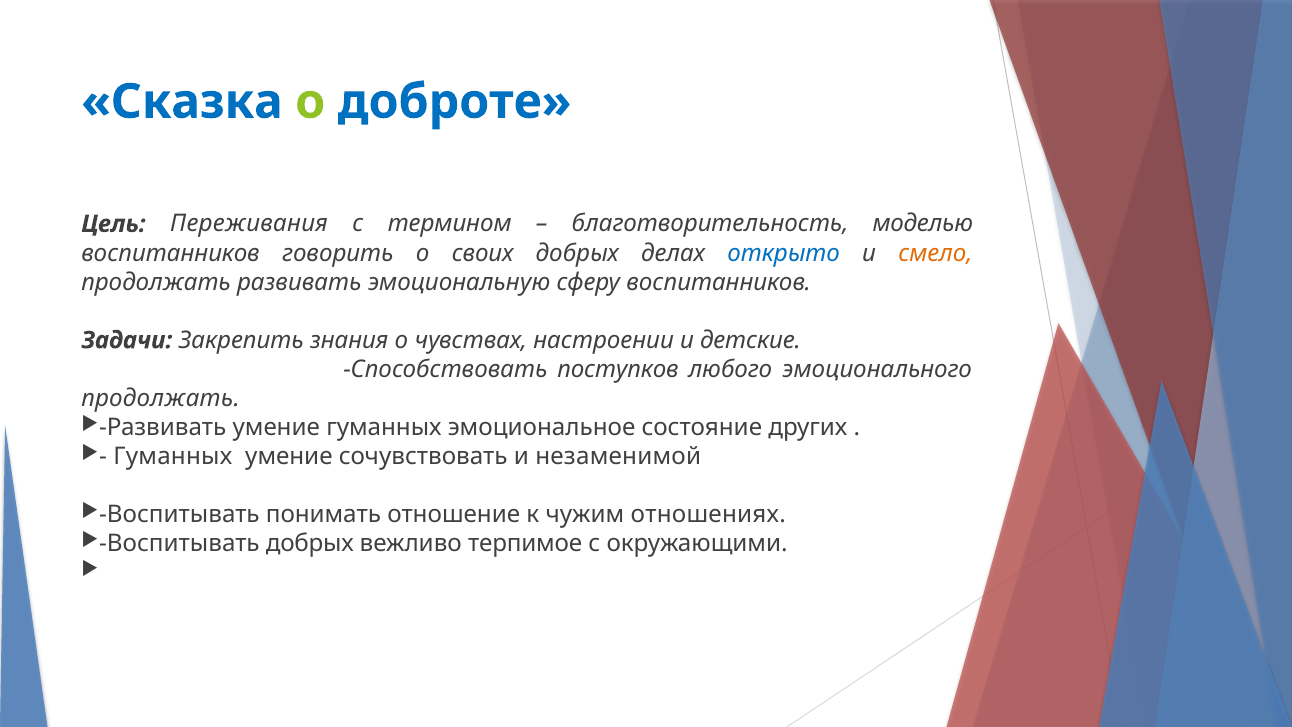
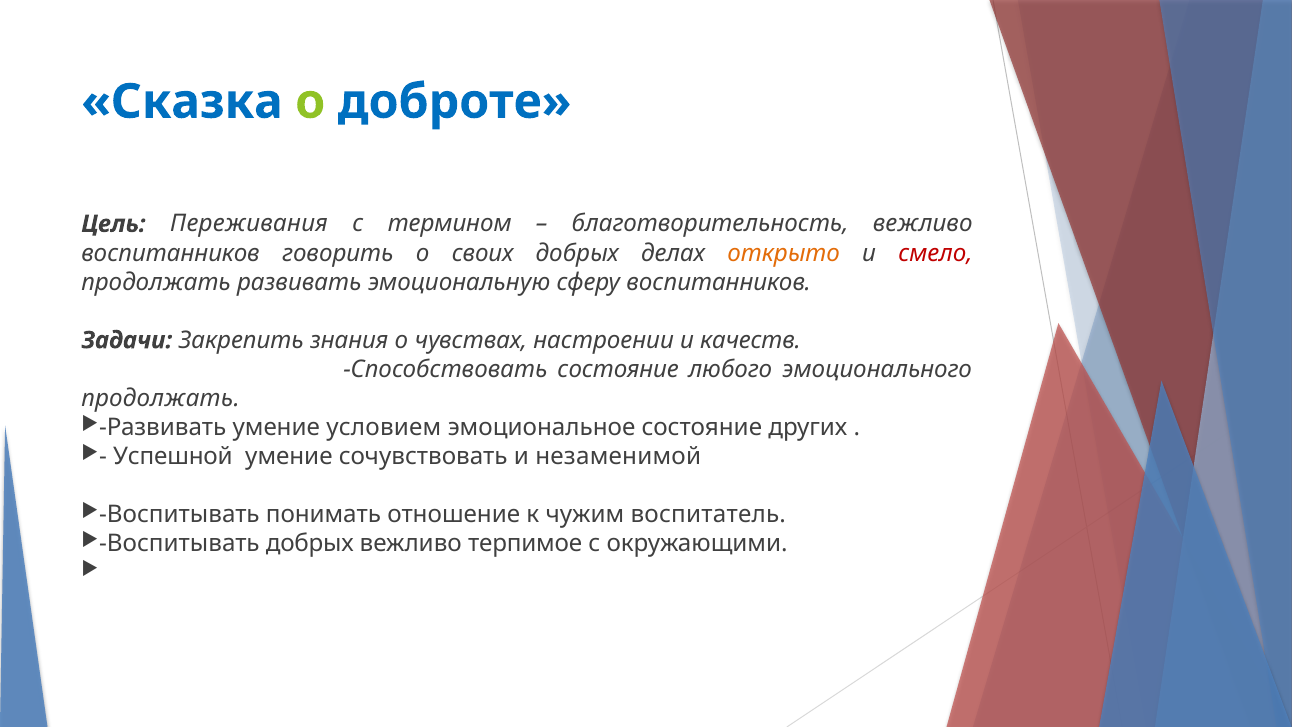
благотворительность моделью: моделью -> вежливо (923, 224)
открыто colour: blue -> orange (784, 253)
смело colour: orange -> red (935, 253)
детские: детские -> качеств (750, 340)
Способствовать поступков: поступков -> состояние (618, 369)
умение гуманных: гуманных -> условием (384, 427)
Гуманных: Гуманных -> Успешной (173, 456)
отношениях: отношениях -> воспитатель (708, 515)
